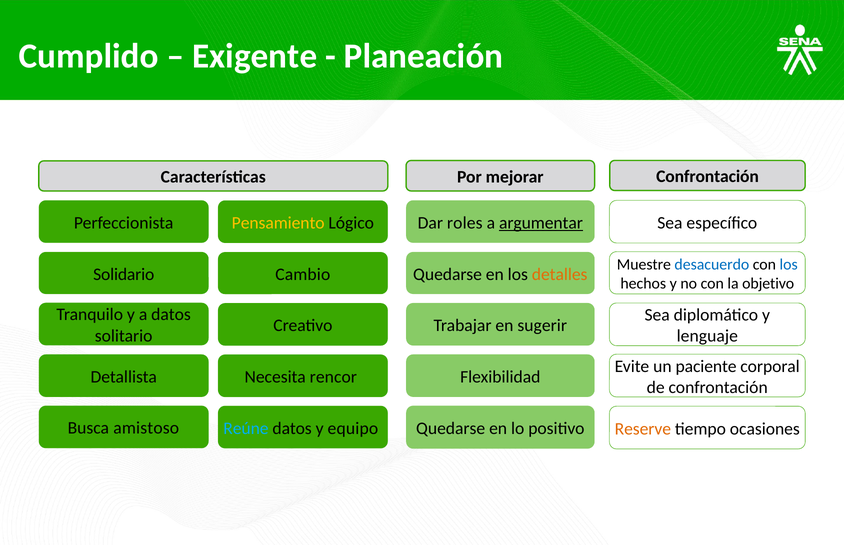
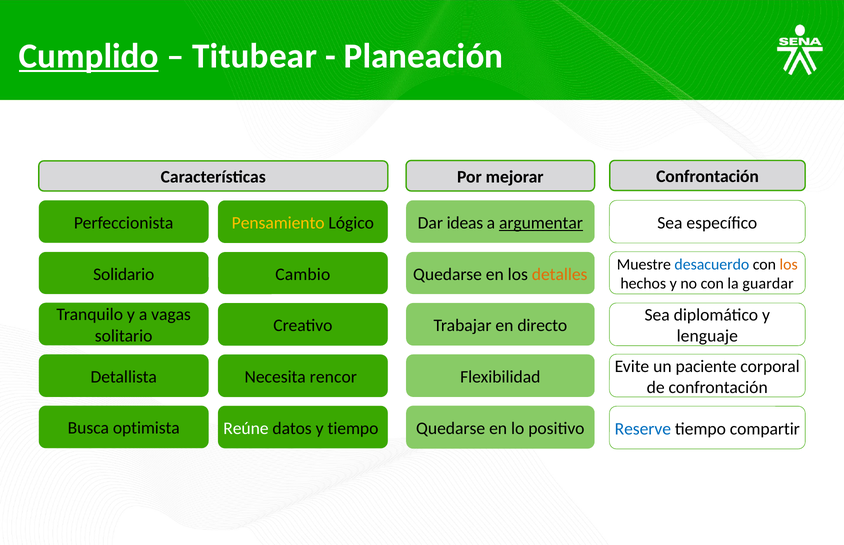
Cumplido underline: none -> present (89, 56)
Exigente: Exigente -> Titubear (255, 56)
roles: roles -> ideas (465, 223)
los colour: blue -> orange (789, 264)
objetivo: objetivo -> guardar (768, 283)
a datos: datos -> vagas (171, 315)
sugerir: sugerir -> directo (542, 326)
amistoso: amistoso -> optimista (146, 428)
Reúne colour: light blue -> white (246, 428)
y equipo: equipo -> tiempo (353, 428)
Reserve colour: orange -> blue (643, 429)
ocasiones: ocasiones -> compartir (765, 429)
